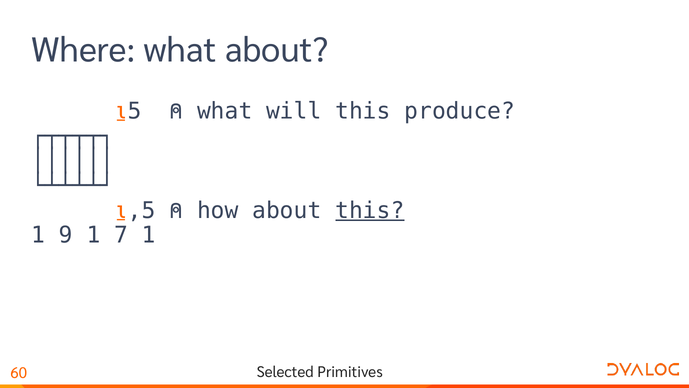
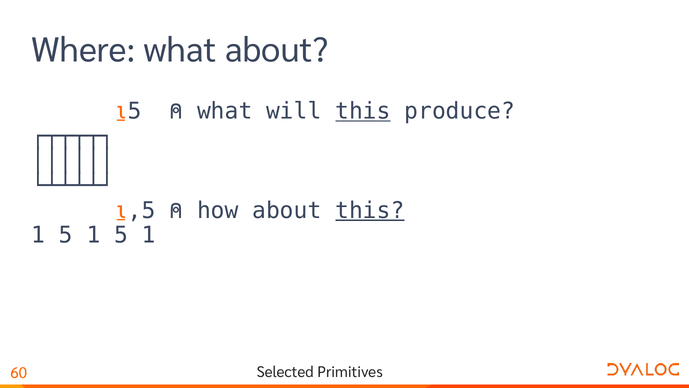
this underline: none -> present (363, 111)
9: 9 -> 5 (66, 235)
7: 7 -> 5 (121, 235)
